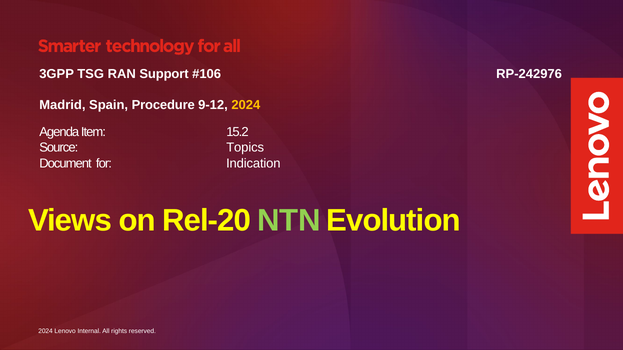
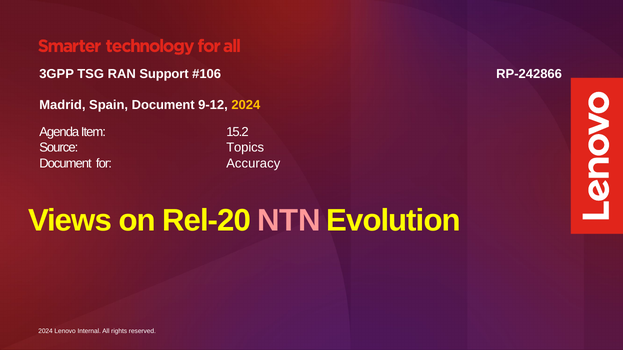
RP-242976: RP-242976 -> RP-242866 (529, 74)
Spain Procedure: Procedure -> Document (163, 105)
Indication: Indication -> Accuracy (253, 164)
NTN colour: light green -> pink (289, 221)
